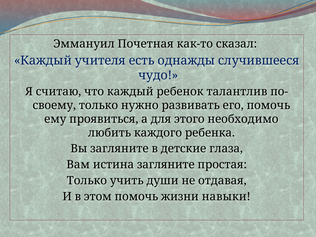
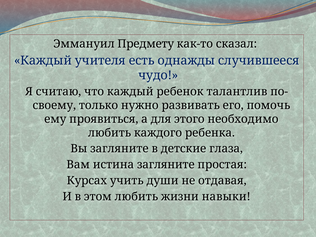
Почетная: Почетная -> Предмету (146, 44)
Только: Только -> Курсах (87, 181)
этом помочь: помочь -> любить (136, 197)
